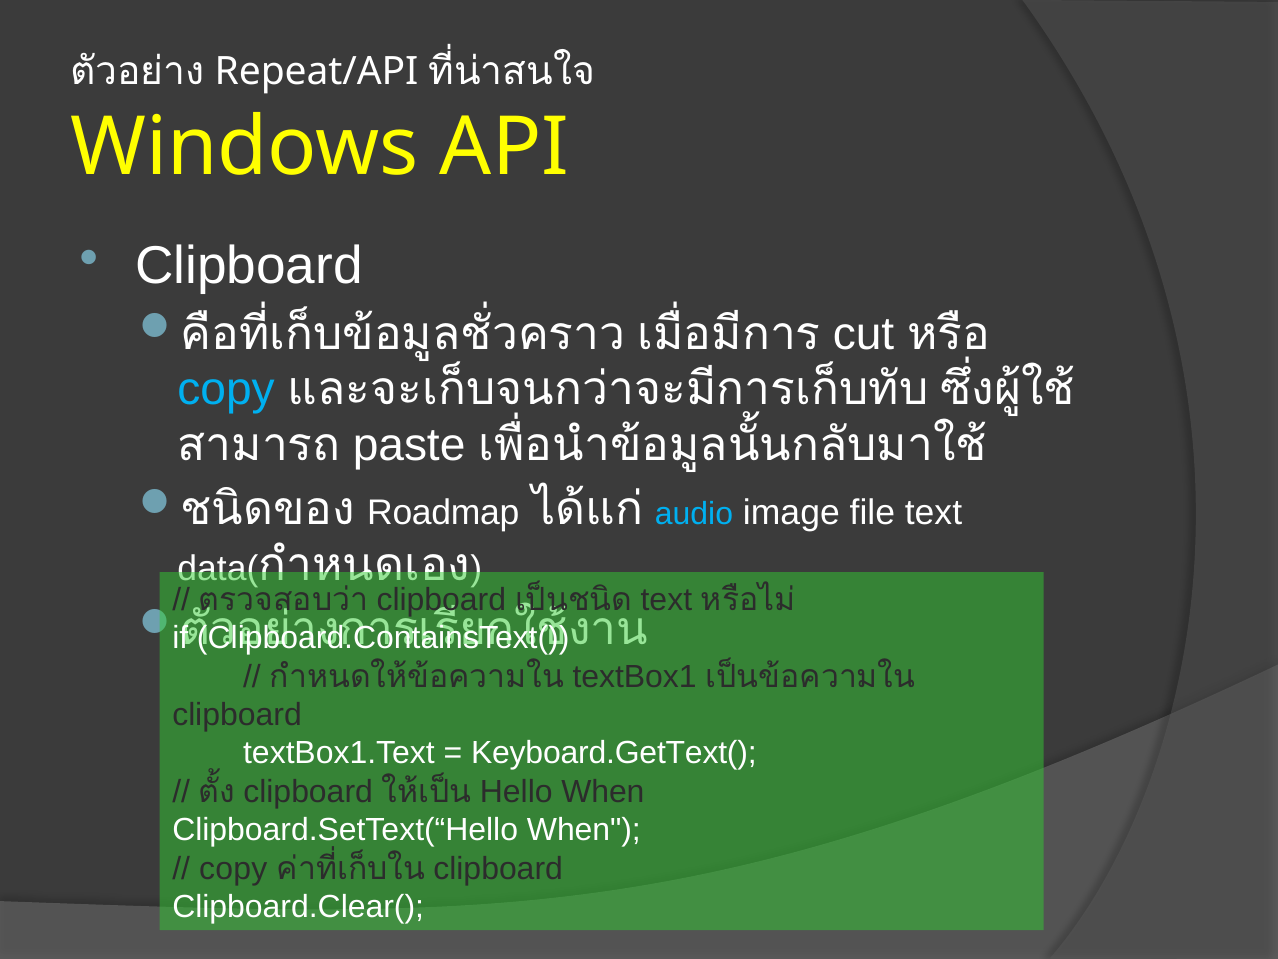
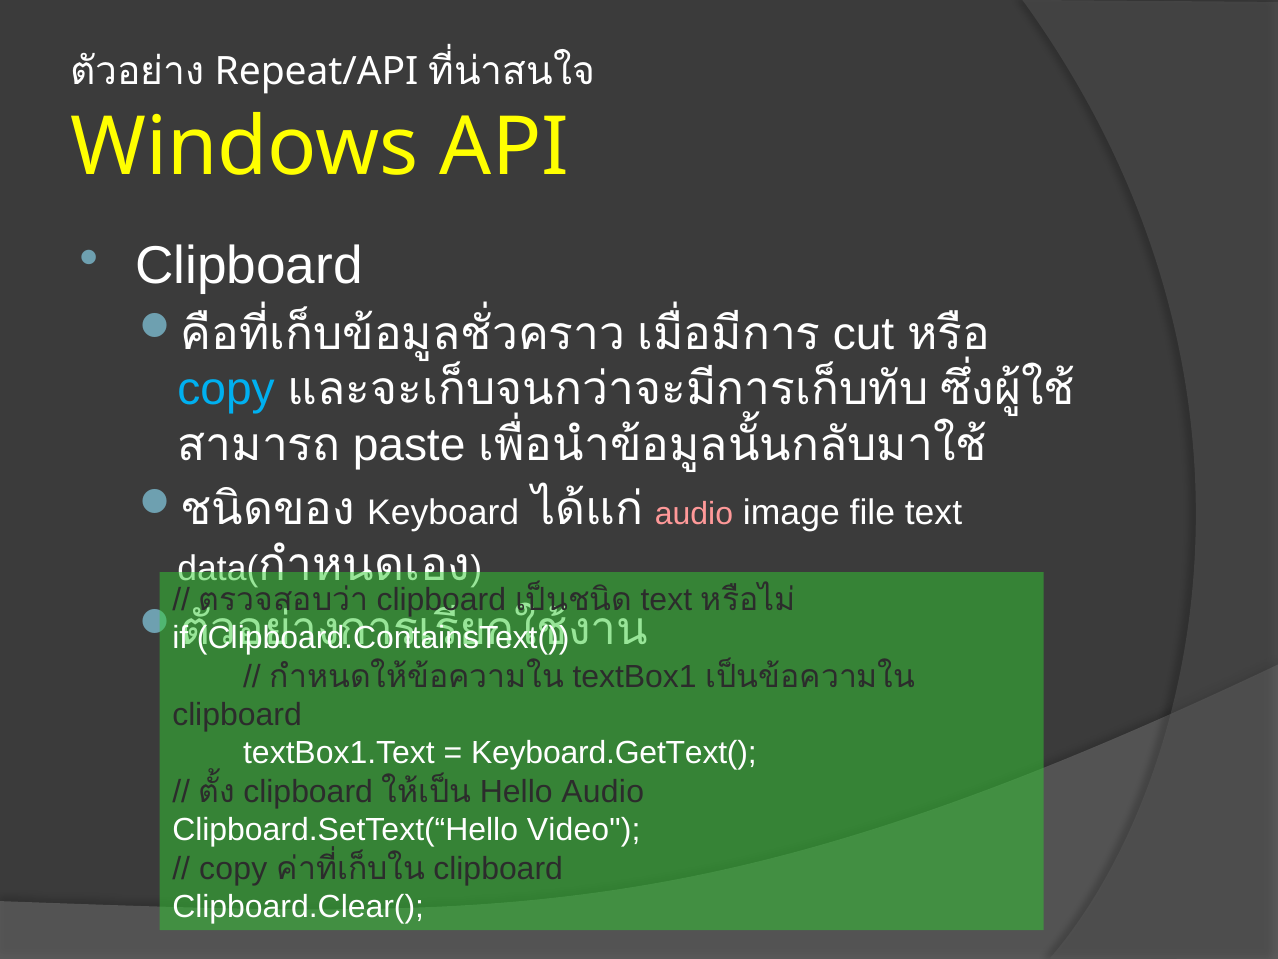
Roadmap: Roadmap -> Keyboard (443, 513)
audio colour: light blue -> pink (694, 514)
Hello When: When -> Audio (603, 791)
Clipboard.SetText(“Hello When: When -> Video (584, 830)
